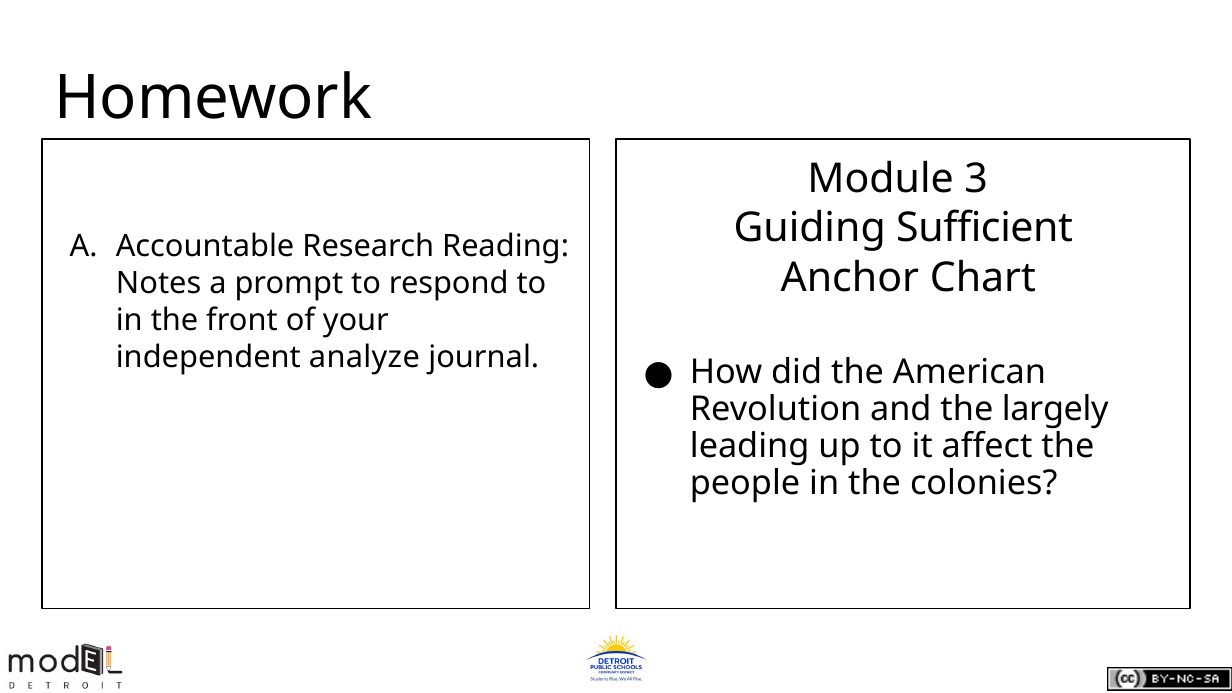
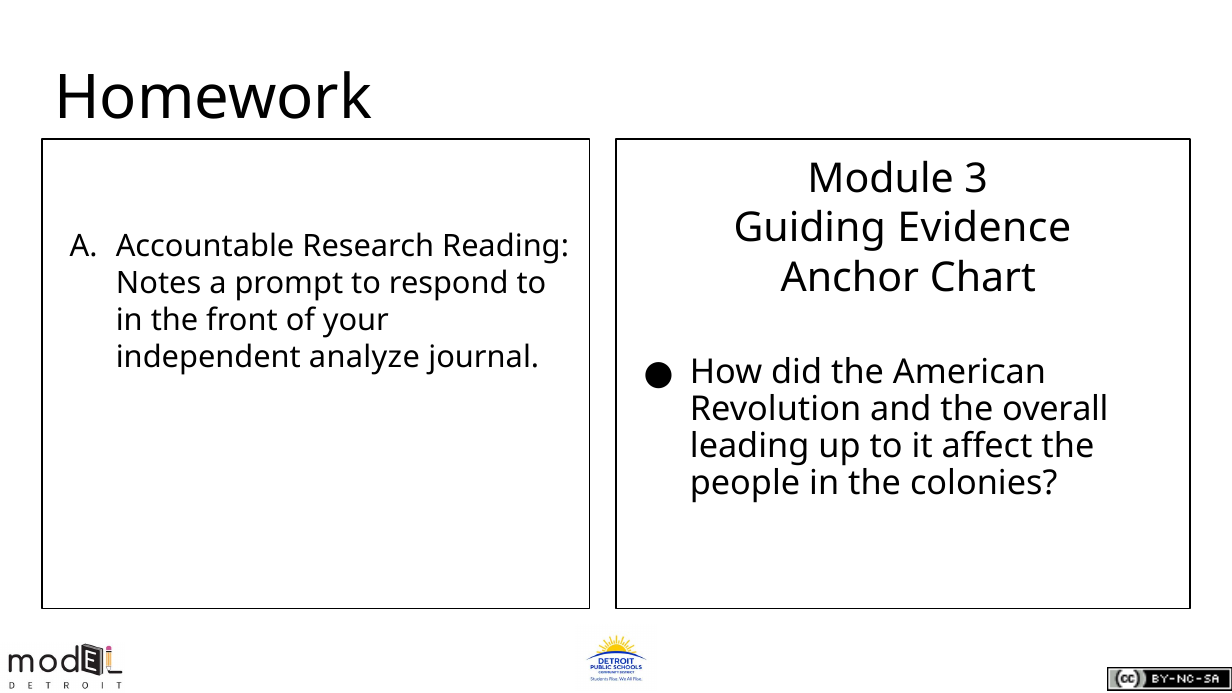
Sufficient: Sufficient -> Evidence (984, 228)
largely: largely -> overall (1055, 410)
